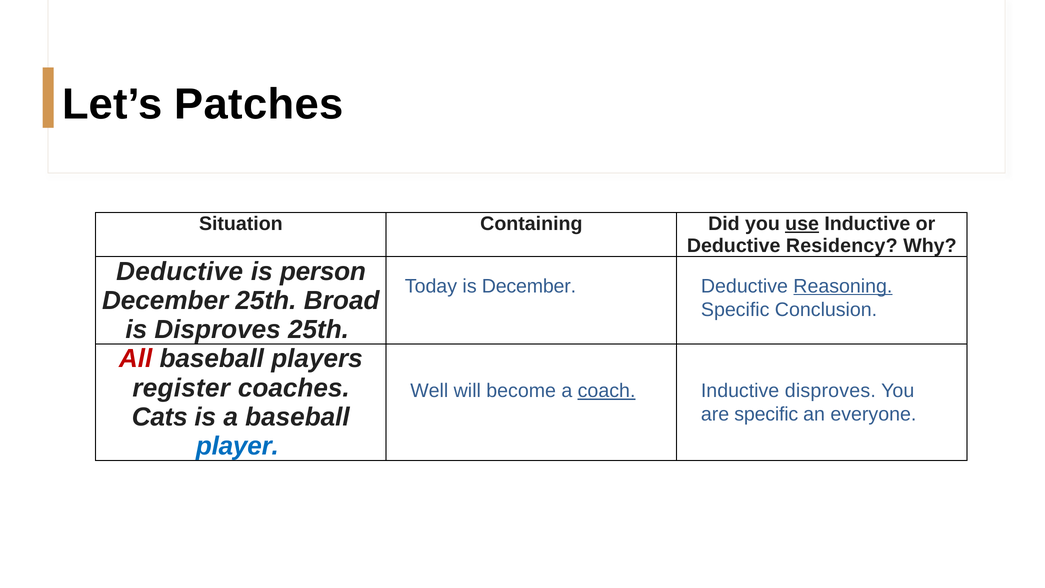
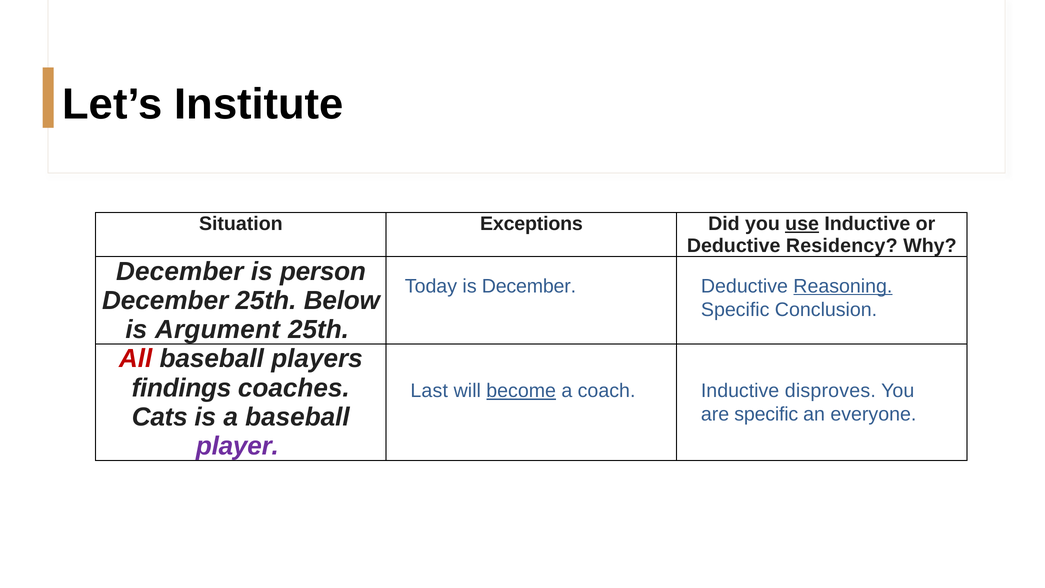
Patches: Patches -> Institute (259, 104)
Containing: Containing -> Exceptions (531, 224)
Deductive: Deductive -> December (180, 271)
Broad: Broad -> Below (342, 300)
is Disproves: Disproves -> Argument (217, 330)
register: register -> findings (181, 388)
Well: Well -> Last (429, 391)
become underline: none -> present (521, 391)
coach underline: present -> none (607, 391)
player colour: blue -> purple (237, 446)
